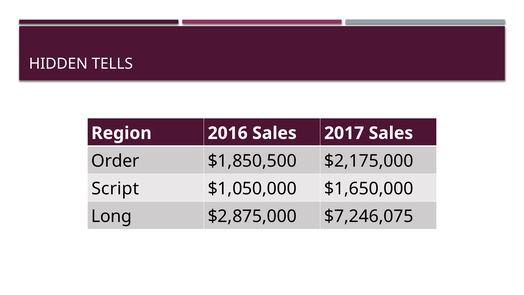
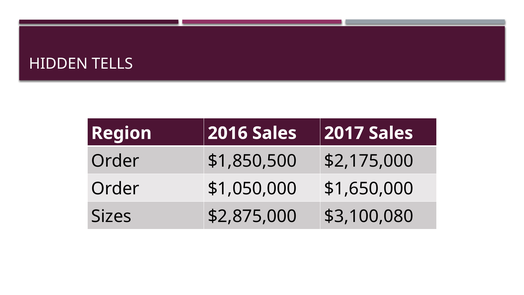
Script: Script -> Order (115, 188)
Long: Long -> Sizes (111, 216)
$7,246,075: $7,246,075 -> $3,100,080 (369, 216)
